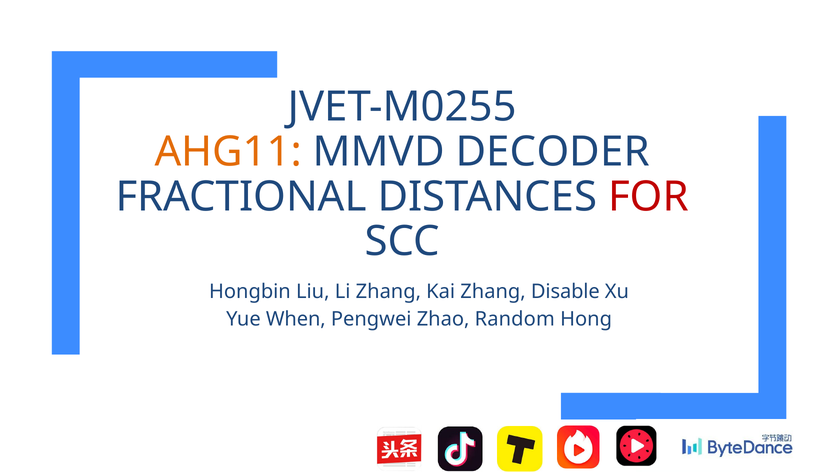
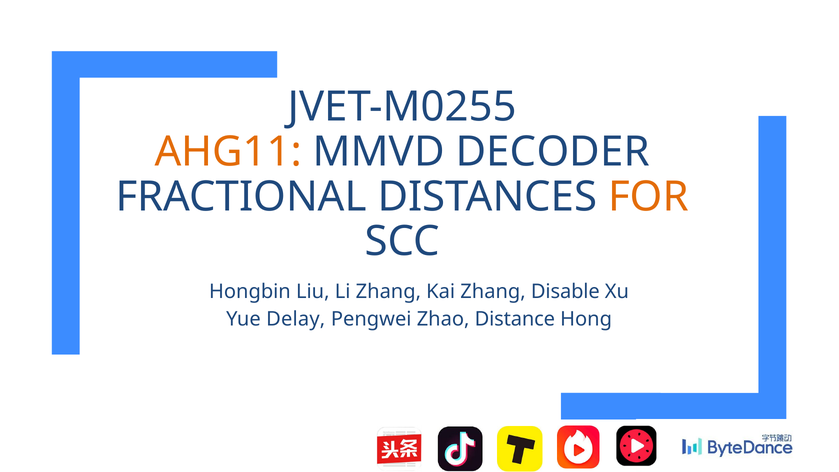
FOR colour: red -> orange (648, 197)
When: When -> Delay (296, 319)
Random: Random -> Distance (515, 319)
